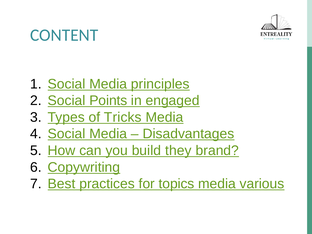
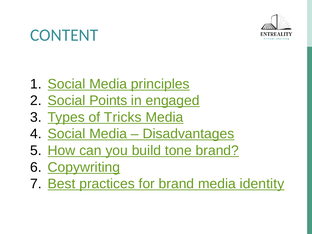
they: they -> tone (178, 151)
for topics: topics -> brand (176, 184)
various: various -> identity (262, 184)
